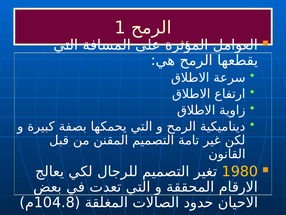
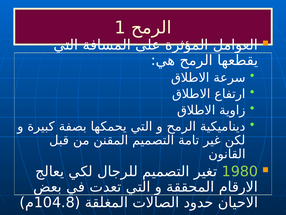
1980 colour: yellow -> light green (240, 171)
